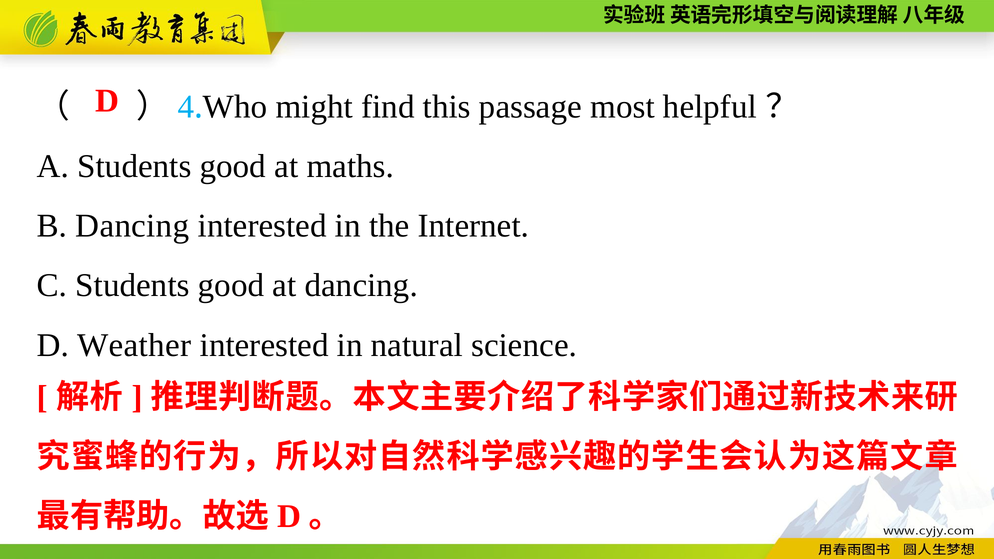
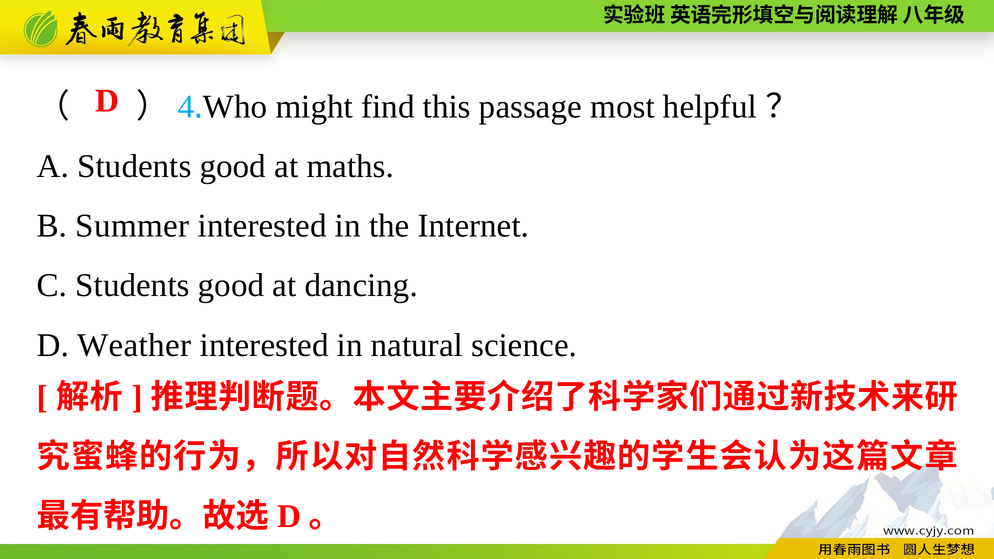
B Dancing: Dancing -> Summer (132, 226)
